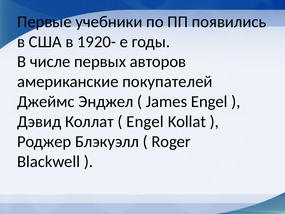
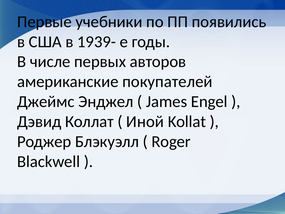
1920-: 1920- -> 1939- (97, 42)
Engel: Engel -> Иной (145, 121)
